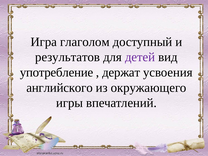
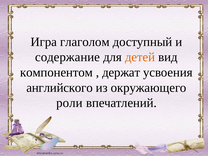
результатов: результатов -> содержание (68, 57)
детей colour: purple -> orange (140, 57)
употребление: употребление -> компонентом (56, 72)
игры: игры -> роли (69, 103)
